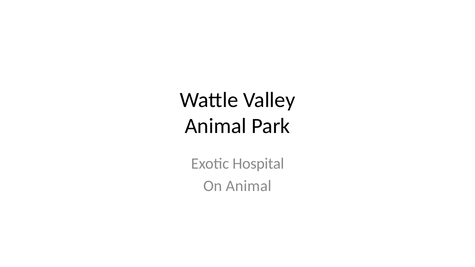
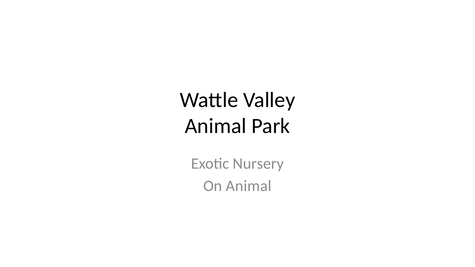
Hospital: Hospital -> Nursery (258, 164)
